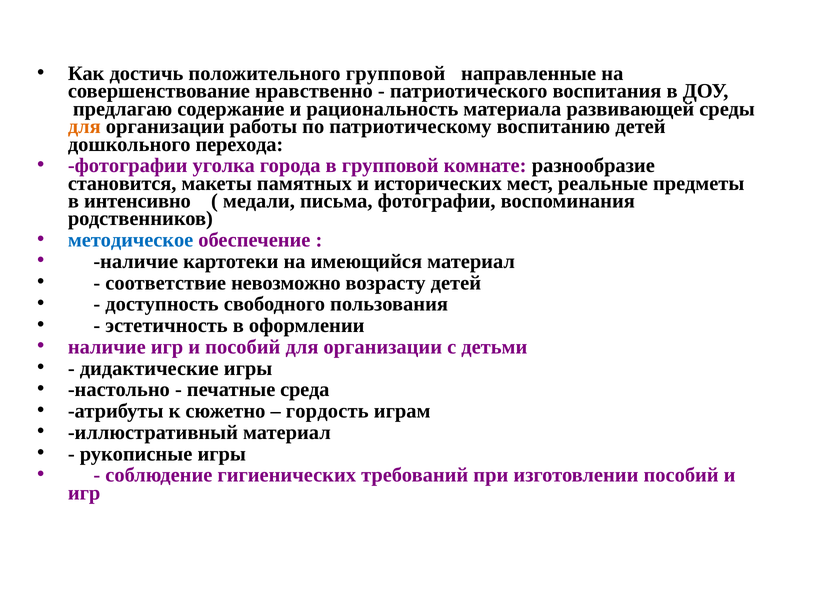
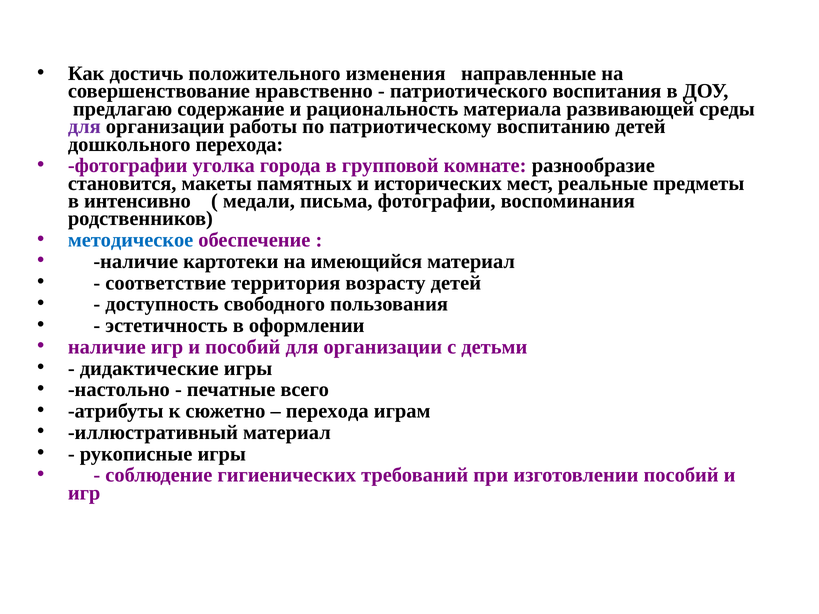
положительного групповой: групповой -> изменения (396, 74)
для colour: orange -> purple (84, 127)
невозможно: невозможно -> территория (286, 283)
среда: среда -> всего (305, 390)
гордость: гордость -> перехода (327, 411)
